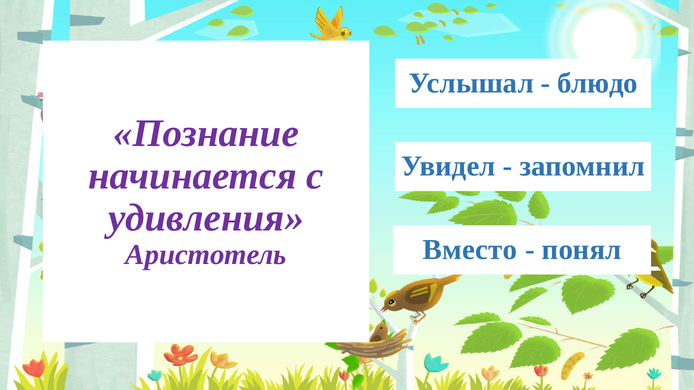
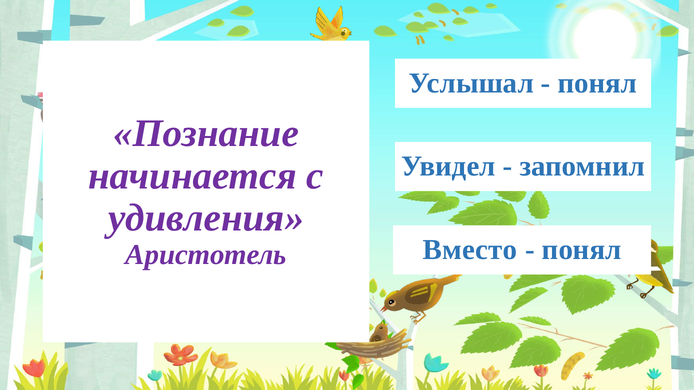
блюдо: блюдо -> понял (597, 83)
